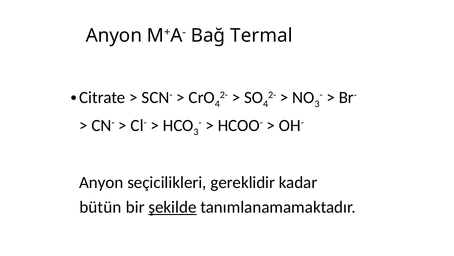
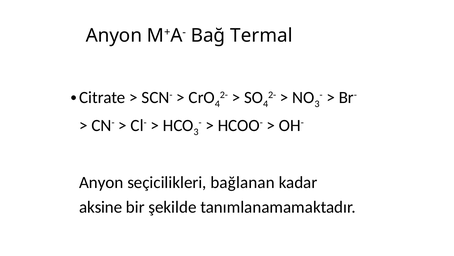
gereklidir: gereklidir -> bağlanan (243, 182)
bütün: bütün -> aksine (101, 207)
şekilde underline: present -> none (172, 207)
